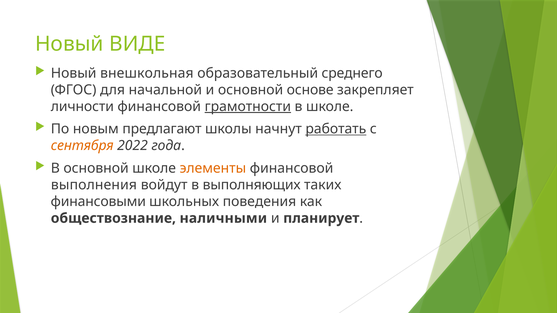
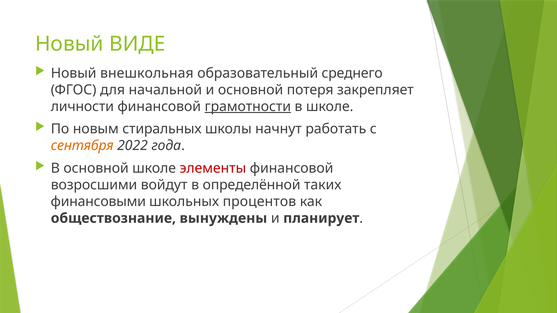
основе: основе -> потеря (310, 90)
предлагают: предлагают -> стиральных (162, 129)
работать underline: present -> none (336, 129)
элементы colour: orange -> red (213, 168)
выполнения: выполнения -> возросшими (94, 185)
выполняющих: выполняющих -> определённой (252, 185)
поведения: поведения -> процентов (259, 202)
наличными: наличными -> вынуждены (223, 218)
